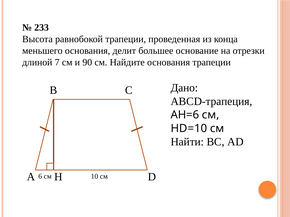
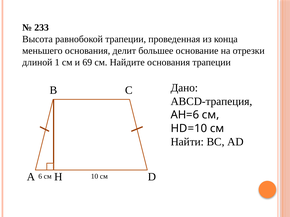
7: 7 -> 1 (57, 62)
90: 90 -> 69 (87, 62)
